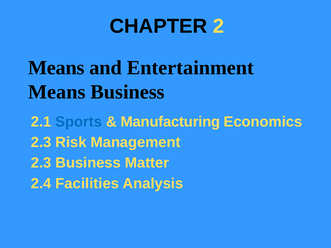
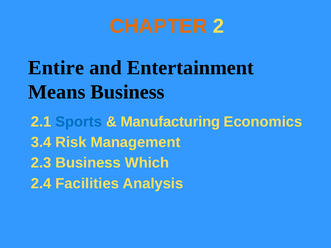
CHAPTER colour: black -> orange (158, 26)
Means: Means -> Entire (56, 68)
2.3: 2.3 -> 3.4 (41, 142)
Matter: Matter -> Which (147, 163)
